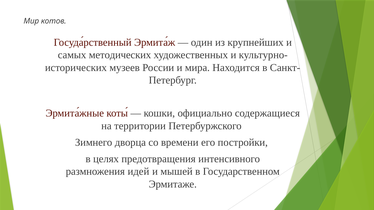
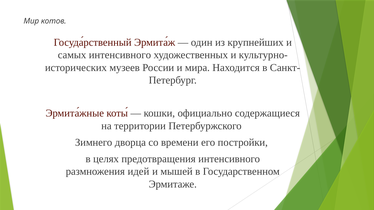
самых методических: методических -> интенсивного (120, 55)
